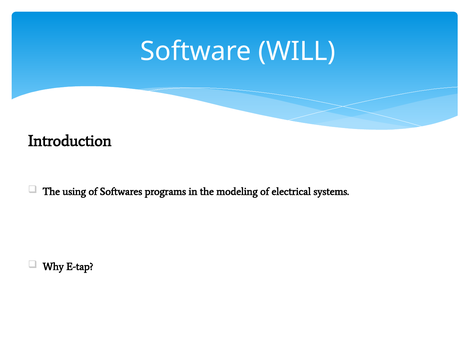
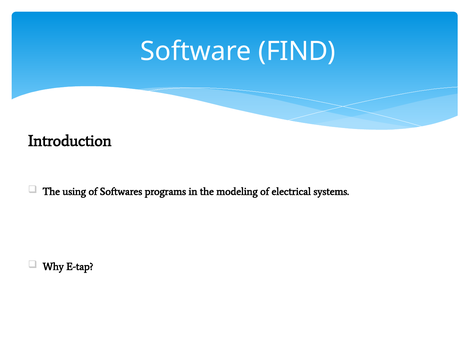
WILL: WILL -> FIND (297, 51)
